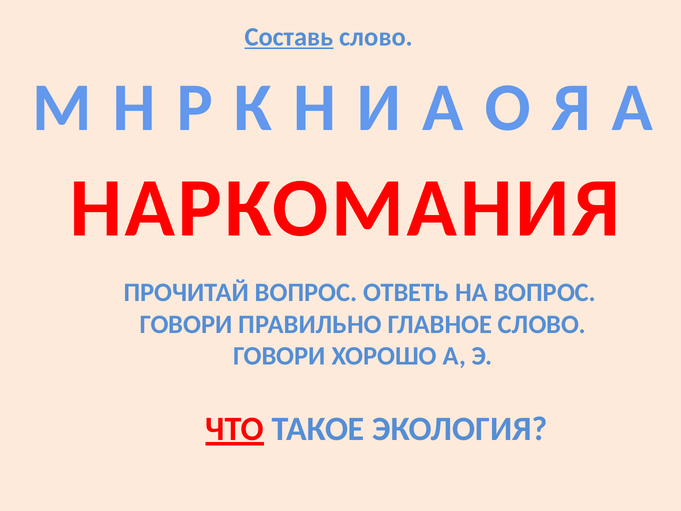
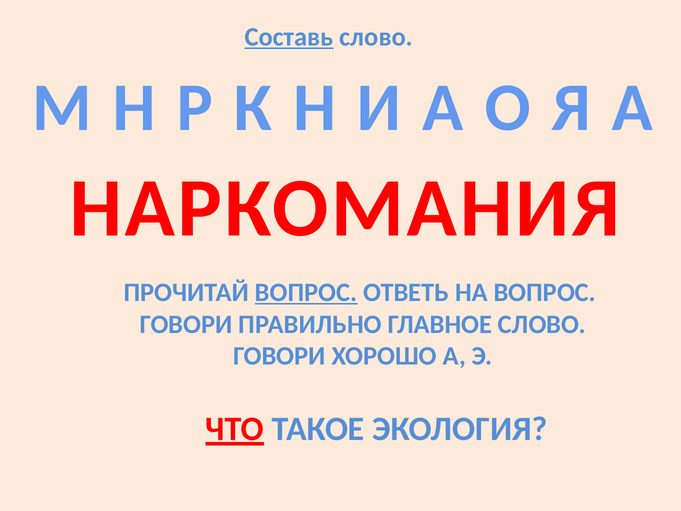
ВОПРОС underline: none -> present (306, 292)
